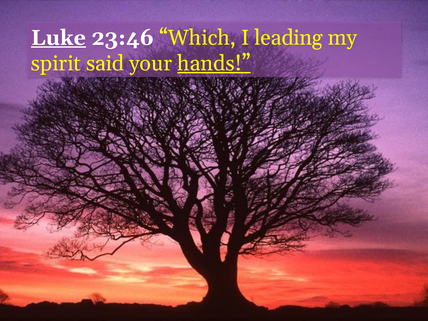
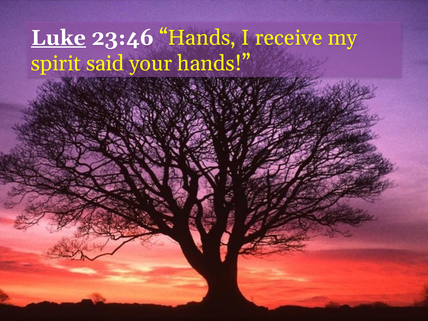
23:46 Which: Which -> Hands (198, 38)
leading: leading -> receive (289, 38)
hands underline: present -> none (214, 64)
